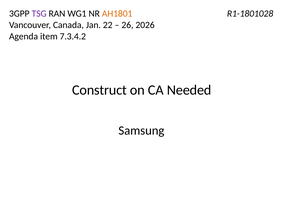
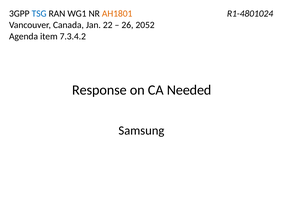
TSG colour: purple -> blue (39, 14)
R1-1801028: R1-1801028 -> R1-4801024 (250, 14)
2026: 2026 -> 2052 (145, 25)
Construct: Construct -> Response (99, 90)
